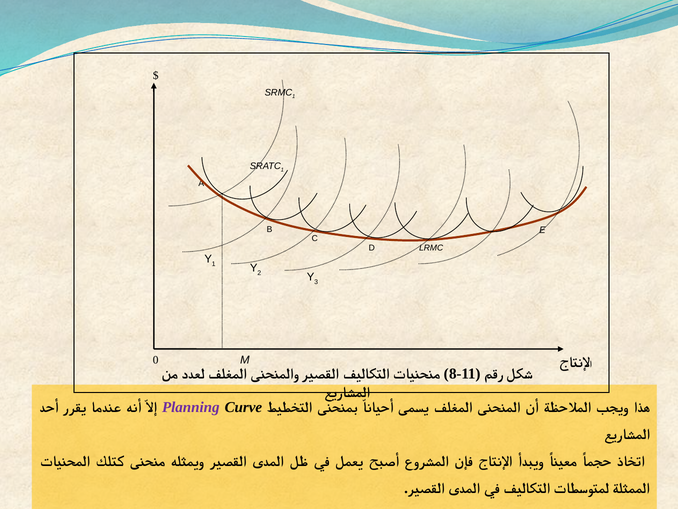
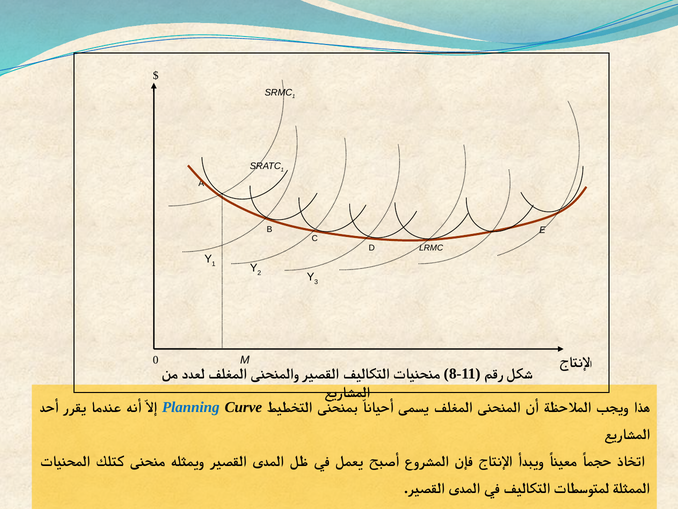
Planning colour: purple -> blue (191, 407)
